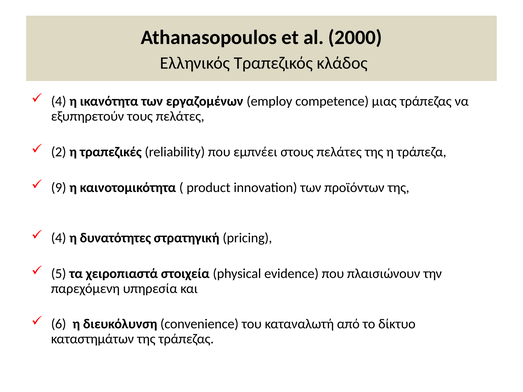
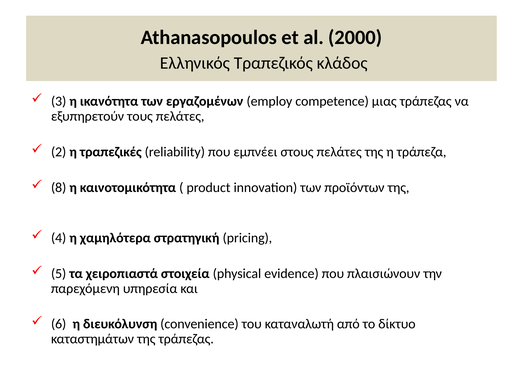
4: 4 -> 3 (59, 102)
9: 9 -> 8 (59, 188)
δυνατότητες: δυνατότητες -> χαμηλότερα (115, 238)
